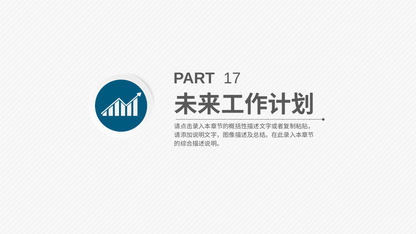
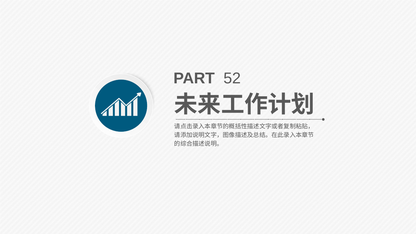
17: 17 -> 52 (232, 79)
